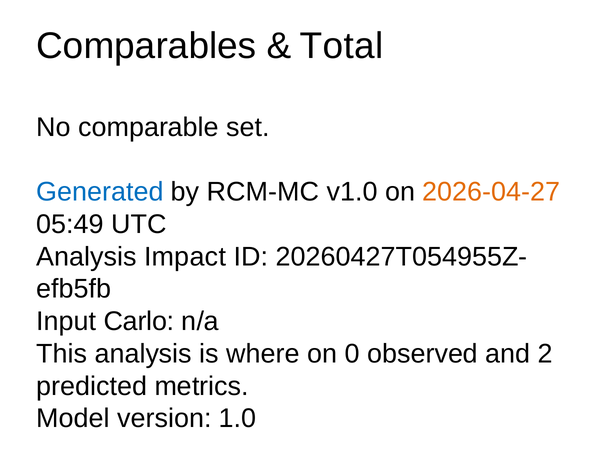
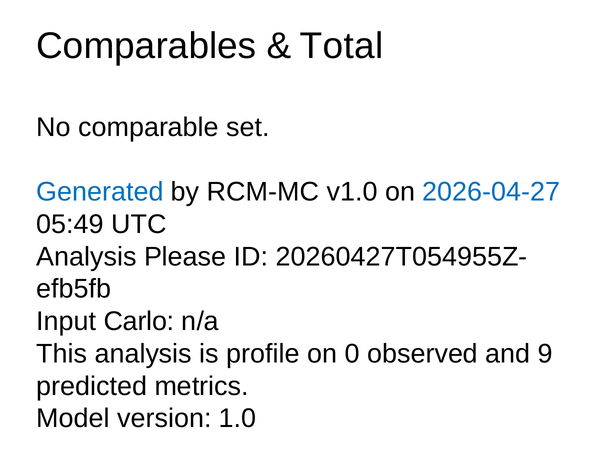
2026-04-27 colour: orange -> blue (491, 192)
Impact: Impact -> Please (185, 256)
where: where -> profile (263, 353)
2: 2 -> 9 (545, 353)
